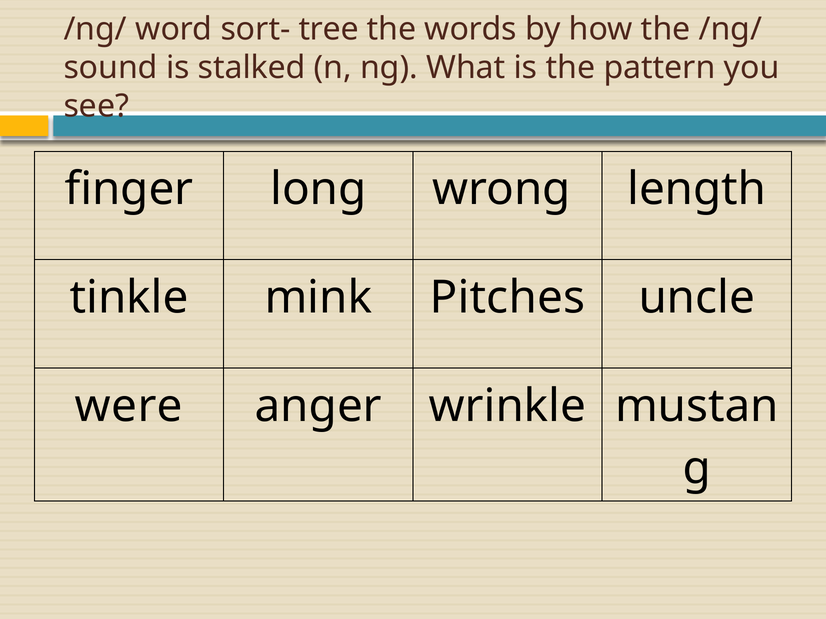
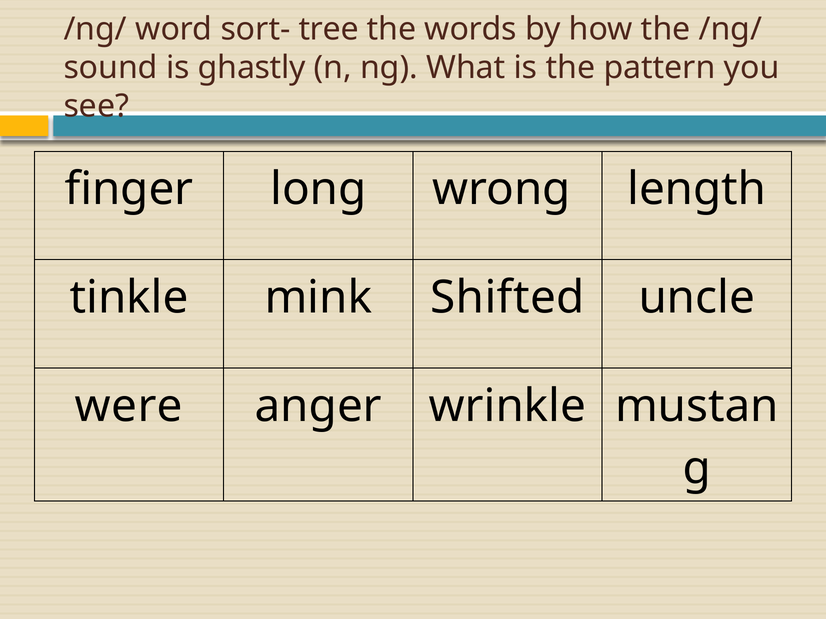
stalked: stalked -> ghastly (252, 68)
Pitches: Pitches -> Shifted (507, 298)
